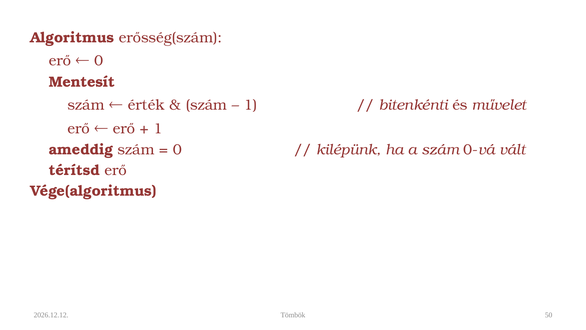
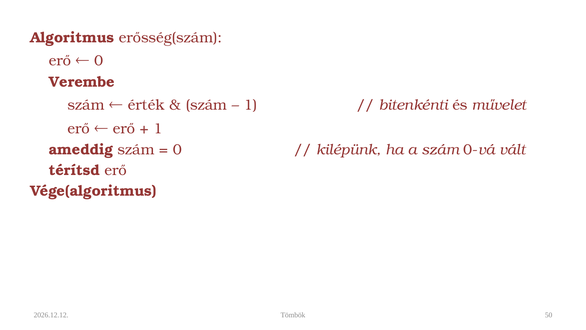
Mentesít: Mentesít -> Verembe (82, 82)
